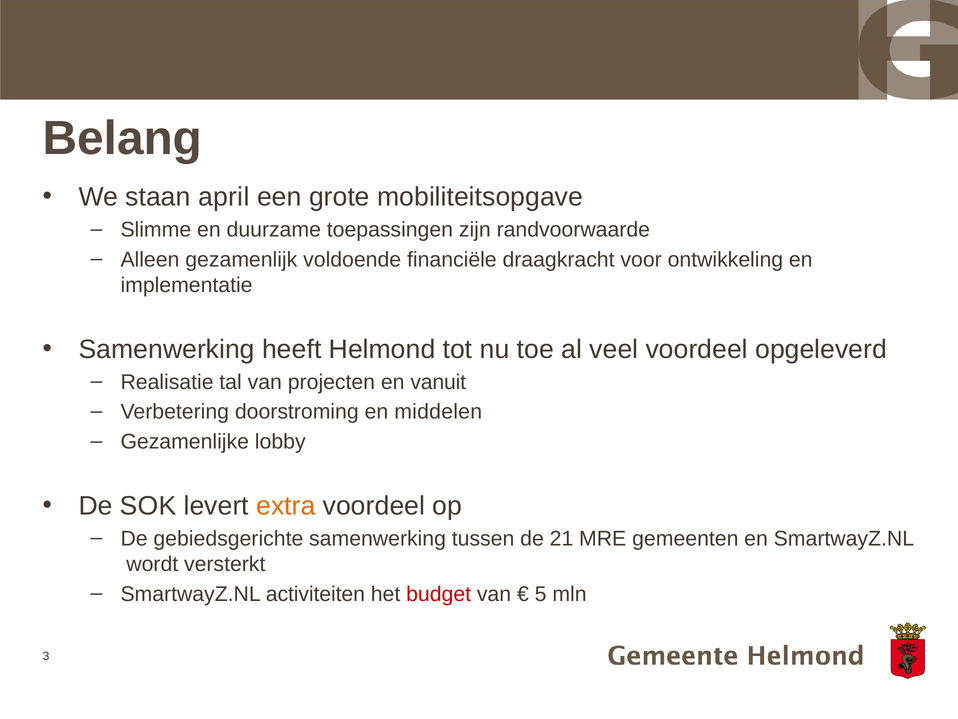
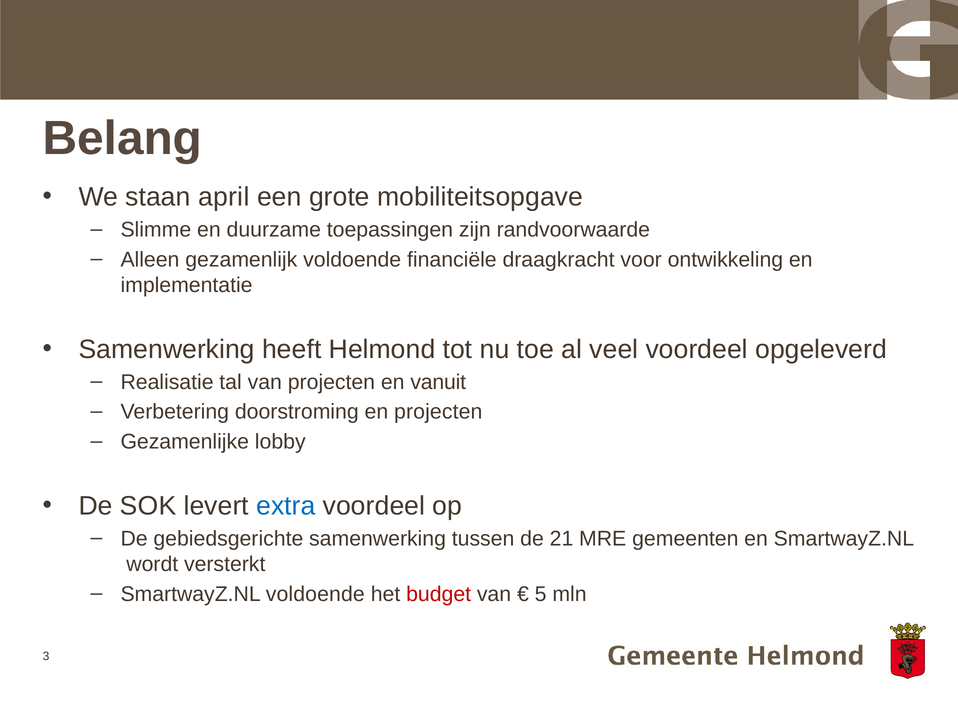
en middelen: middelen -> projecten (438, 412)
extra colour: orange -> blue (286, 506)
SmartwayZ.NL activiteiten: activiteiten -> voldoende (315, 594)
